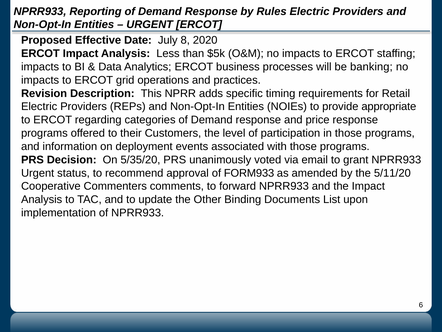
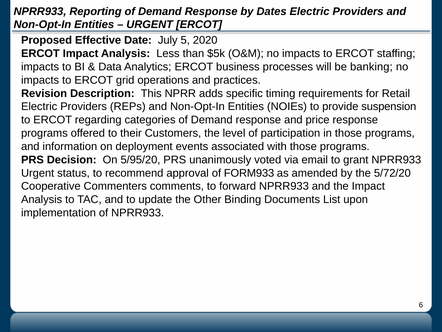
Rules: Rules -> Dates (272, 11)
8: 8 -> 5 (185, 40)
appropriate: appropriate -> suspension (389, 107)
5/35/20: 5/35/20 -> 5/95/20 (140, 160)
5/11/20: 5/11/20 -> 5/72/20 (392, 173)
